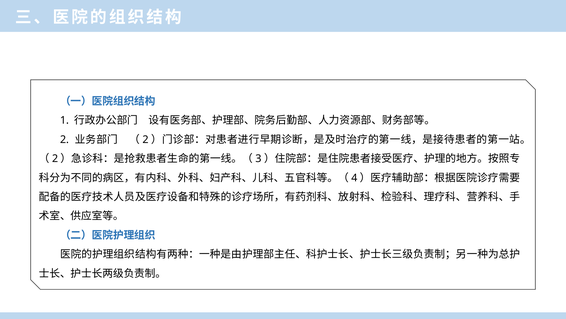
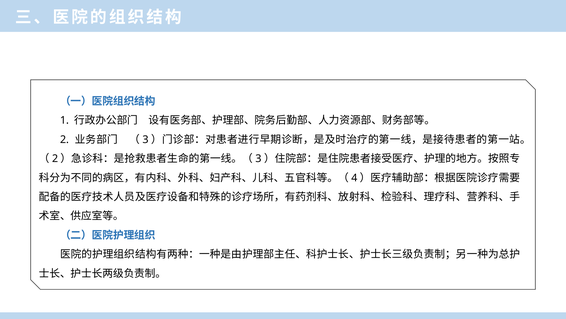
2: 2 -> 3 (146, 139)
